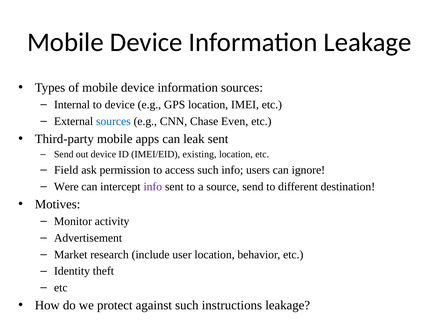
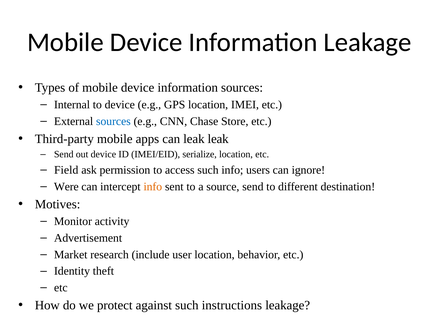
Even: Even -> Store (235, 121)
leak sent: sent -> leak (218, 139)
existing: existing -> serialize (200, 155)
info colour: purple -> orange (153, 187)
